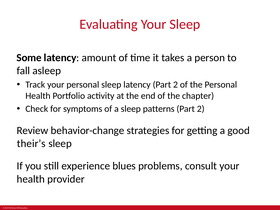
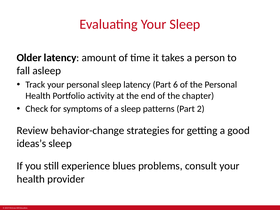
Some: Some -> Older (29, 58)
latency Part 2: 2 -> 6 (175, 85)
their’s: their’s -> ideas’s (31, 144)
